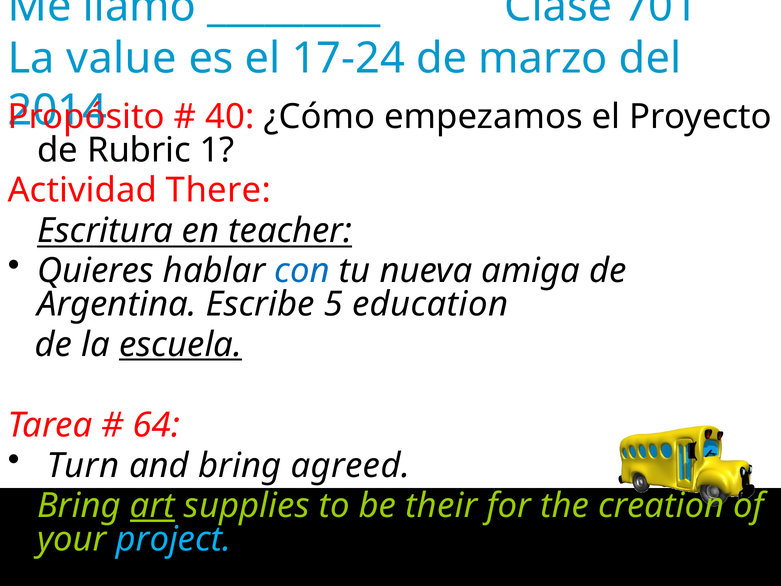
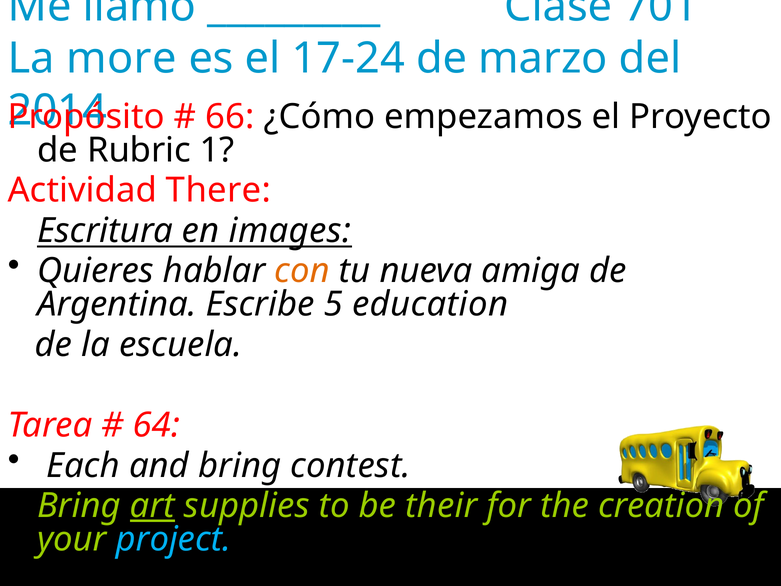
value: value -> more (121, 58)
40: 40 -> 66 (230, 117)
teacher: teacher -> images (290, 231)
con colour: blue -> orange (302, 271)
escuela underline: present -> none (181, 345)
Turn: Turn -> Each (83, 465)
agreed: agreed -> contest (350, 465)
